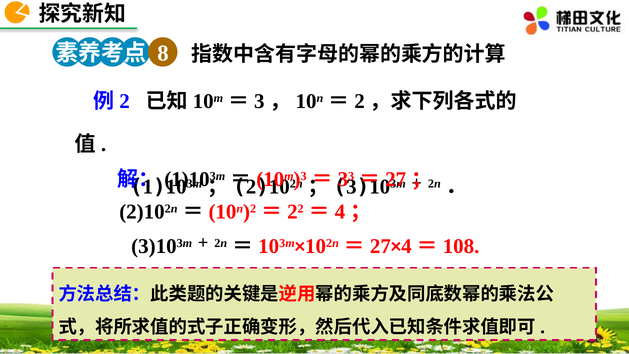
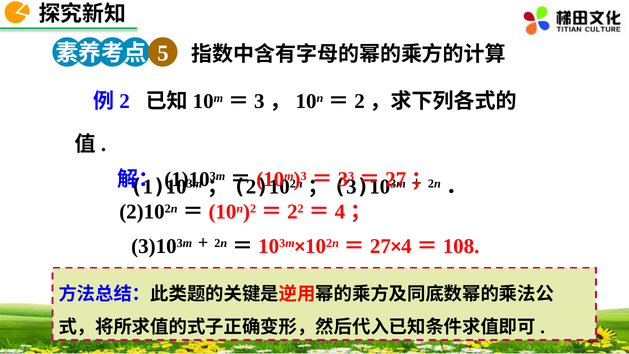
8: 8 -> 5 (163, 53)
